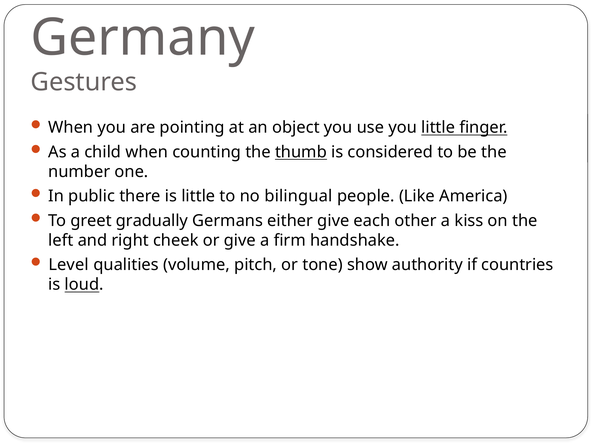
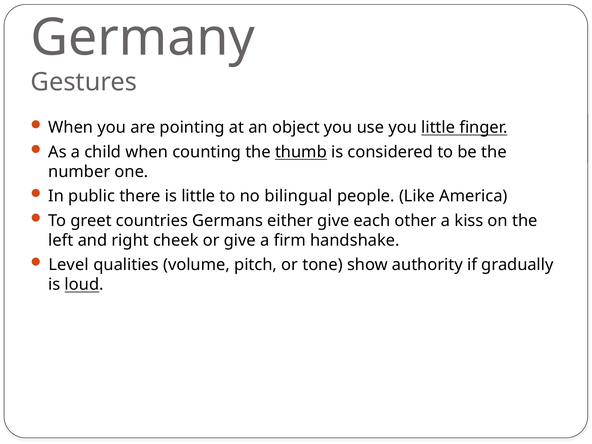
gradually: gradually -> countries (152, 221)
countries: countries -> gradually (517, 265)
